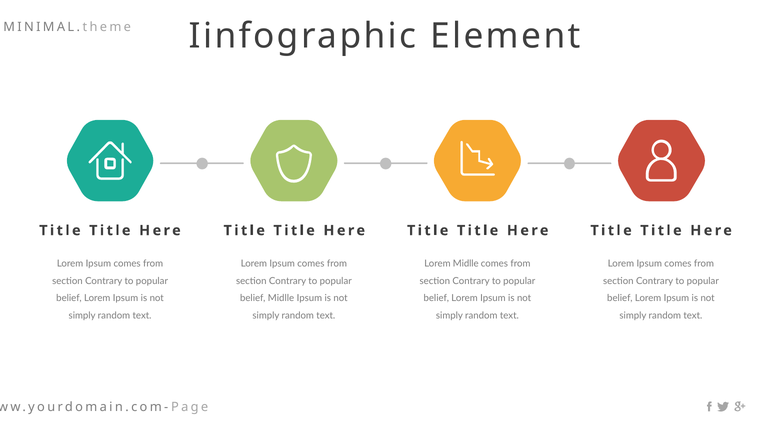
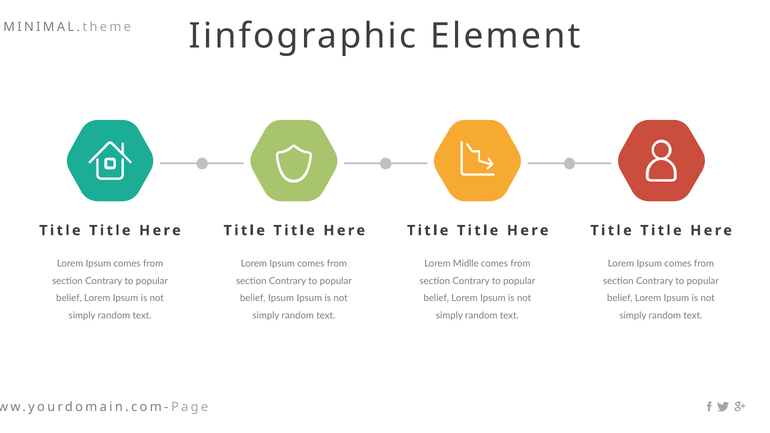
belief Midlle: Midlle -> Ipsum (281, 298)
